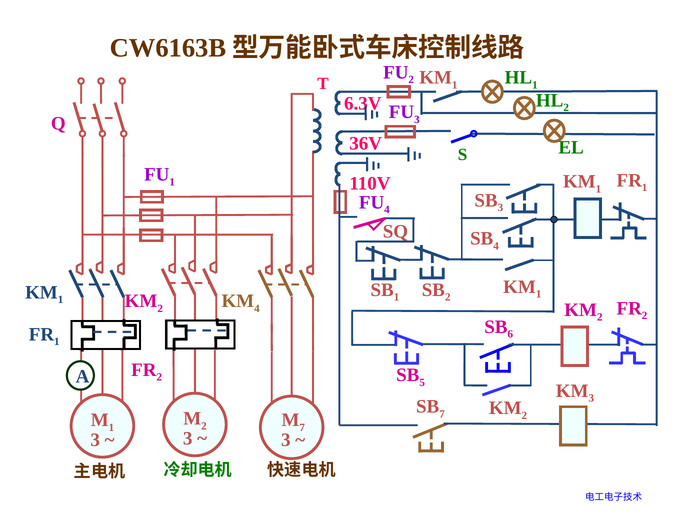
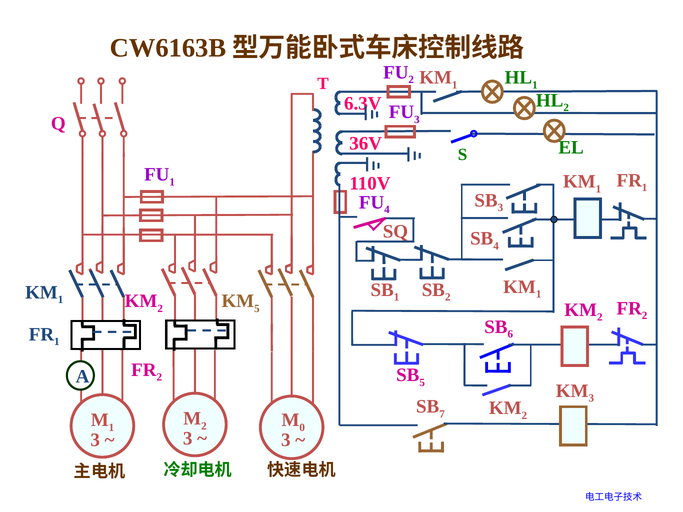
4: 4 -> 5 (257, 309)
7: 7 -> 0 (302, 428)
